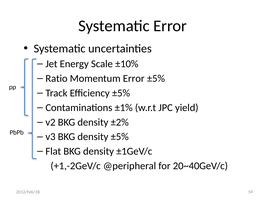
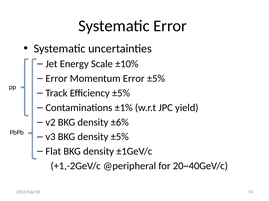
Ratio: Ratio -> Error (56, 79)
±2%: ±2% -> ±6% (120, 123)
